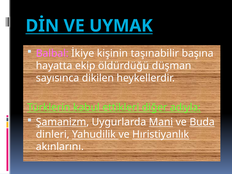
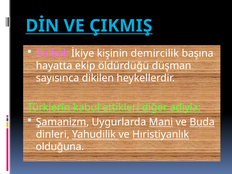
UYMAK: UYMAK -> ÇIKMIŞ (121, 26)
taşınabilir: taşınabilir -> demircilik (155, 53)
akınlarını: akınlarını -> olduğuna (60, 147)
